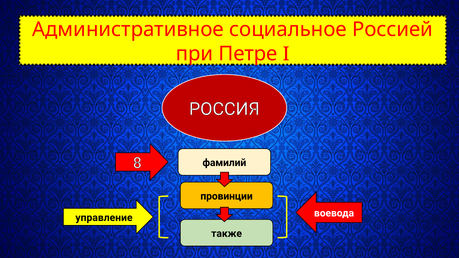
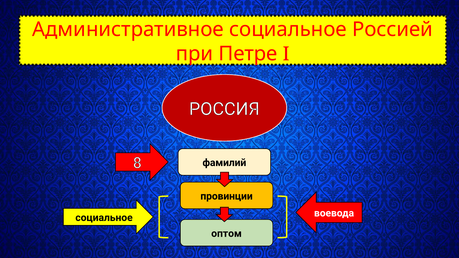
управление: управление -> социальное (104, 218)
также: также -> оптом (227, 234)
